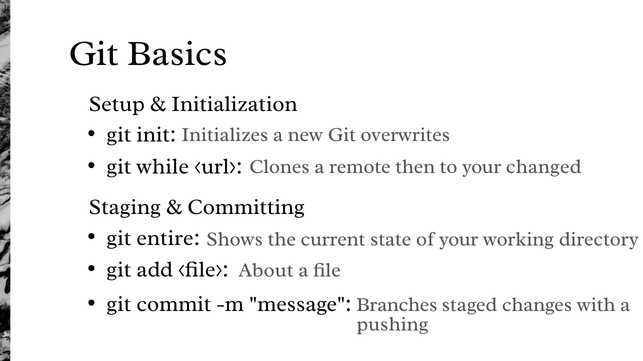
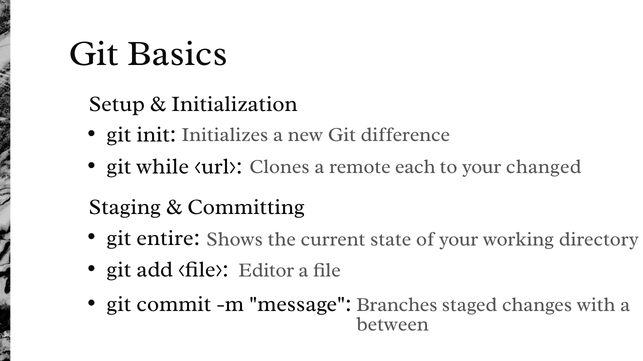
overwrites: overwrites -> difference (405, 135)
then: then -> each (415, 167)
About: About -> Editor (266, 270)
pushing: pushing -> between (393, 325)
